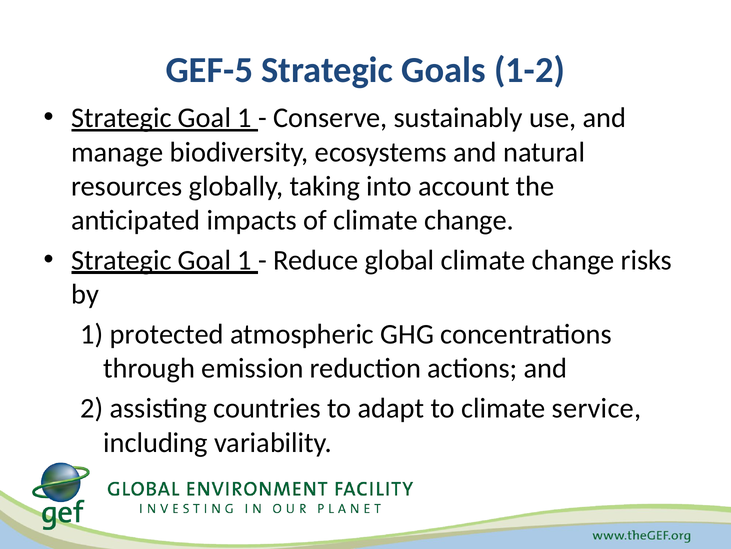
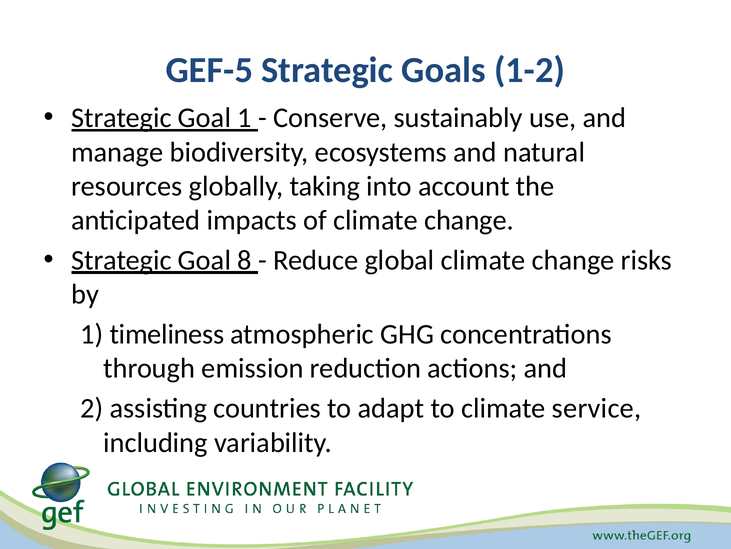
1: 1 -> 8 (245, 260)
protected: protected -> timeliness (167, 334)
